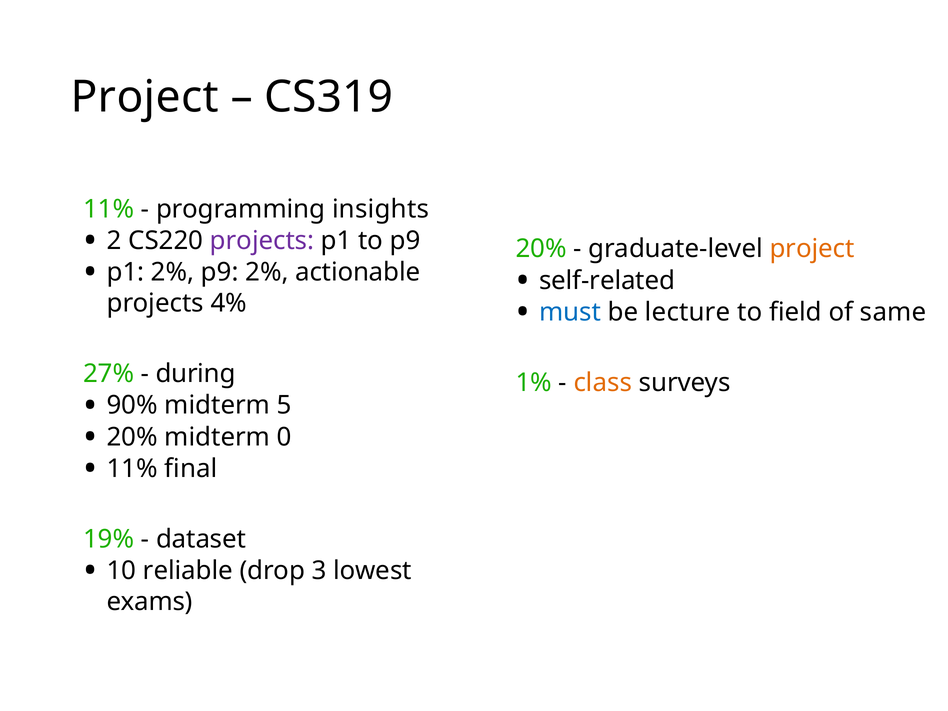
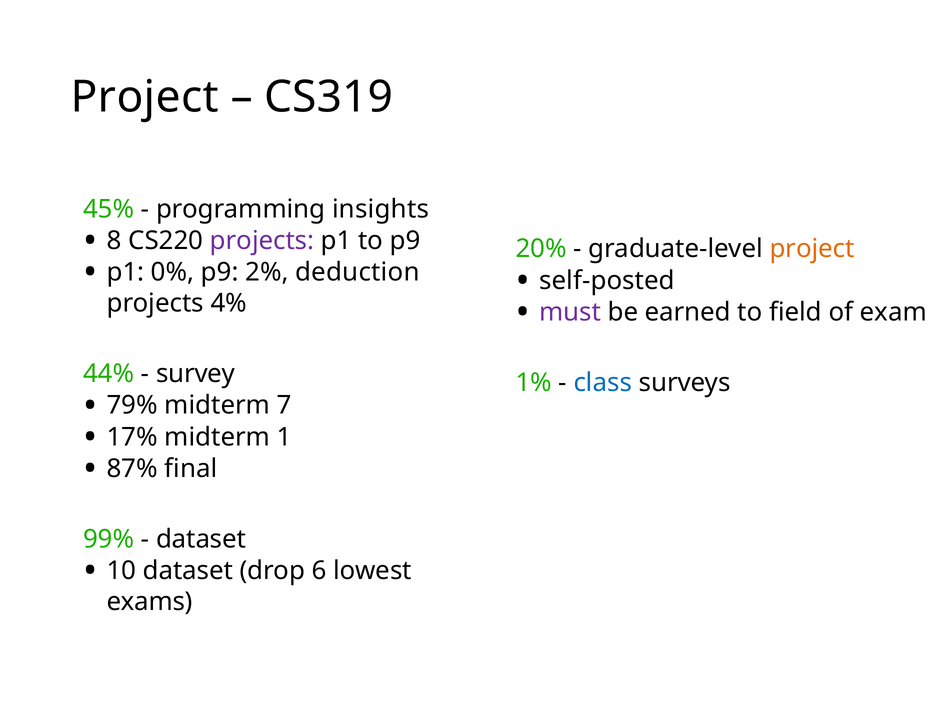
11%: 11% -> 45% (109, 209)
2: 2 -> 8 (114, 241)
p1 2%: 2% -> 0% (173, 272)
actionable: actionable -> deduction (358, 272)
self-related: self-related -> self-posted (607, 280)
must colour: blue -> purple (570, 312)
lecture: lecture -> earned (688, 312)
same: same -> exam (893, 312)
27%: 27% -> 44% (109, 374)
during: during -> survey (196, 374)
class colour: orange -> blue (603, 383)
90%: 90% -> 79% (132, 405)
5: 5 -> 7 (284, 405)
20%: 20% -> 17% (132, 437)
0: 0 -> 1 (284, 437)
11%: 11% -> 87% (132, 469)
19%: 19% -> 99% (109, 539)
10 reliable: reliable -> dataset (188, 571)
3: 3 -> 6 (319, 571)
